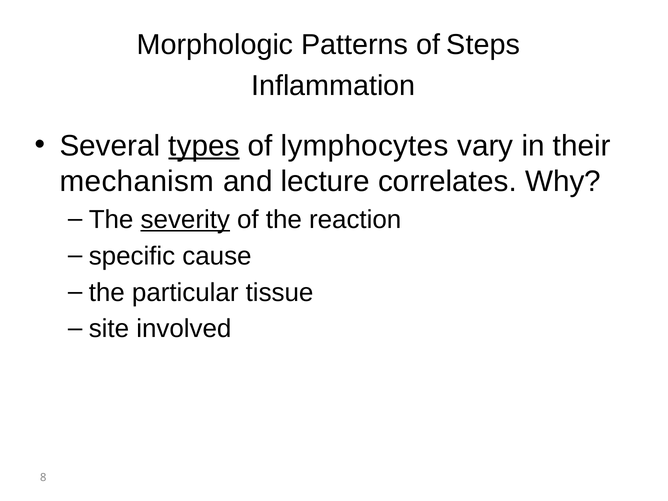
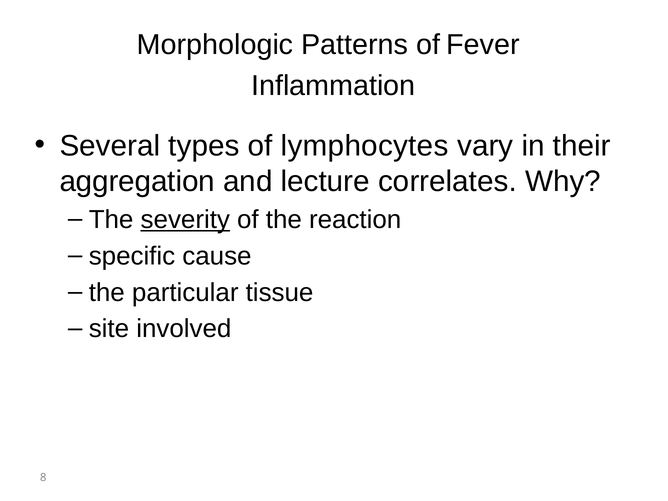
Steps: Steps -> Fever (483, 45)
types underline: present -> none (204, 146)
mechanism: mechanism -> aggregation (137, 181)
